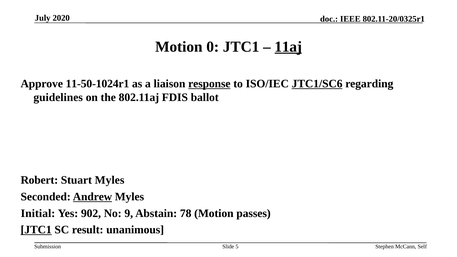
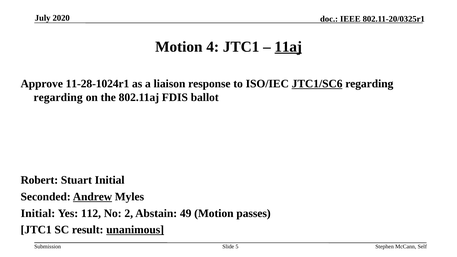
0: 0 -> 4 (213, 47)
11-50-1024r1: 11-50-1024r1 -> 11-28-1024r1 (97, 84)
response underline: present -> none (209, 84)
guidelines: guidelines -> regarding (58, 97)
Stuart Myles: Myles -> Initial (110, 180)
902: 902 -> 112 (91, 213)
9: 9 -> 2 (129, 213)
78: 78 -> 49 (186, 213)
JTC1 underline: present -> none (36, 230)
unanimous underline: none -> present (135, 230)
